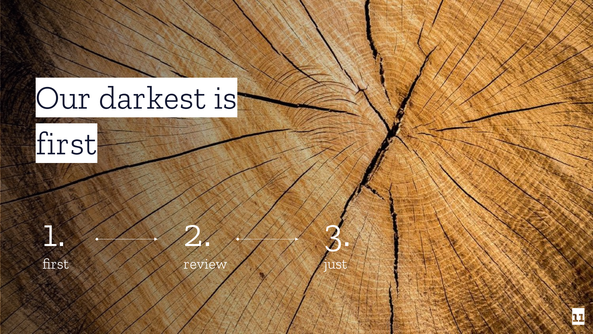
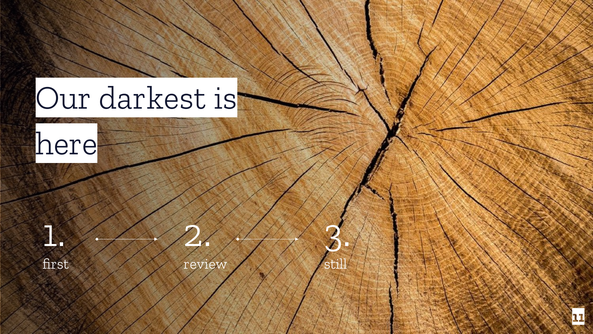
first: first -> here (67, 143)
just: just -> still (336, 264)
